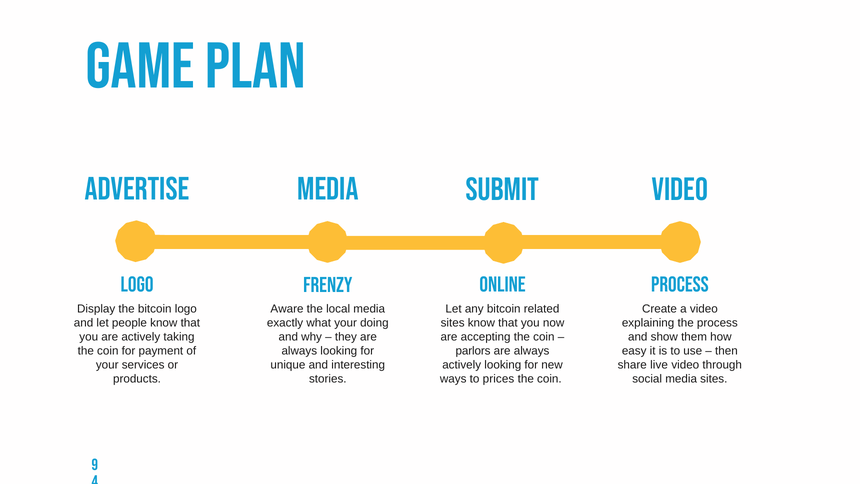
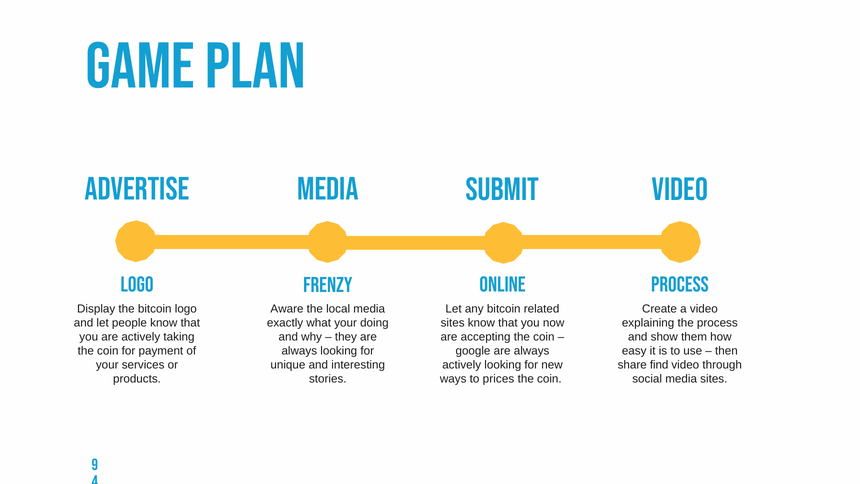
parlors: parlors -> google (473, 351)
live: live -> find (659, 365)
